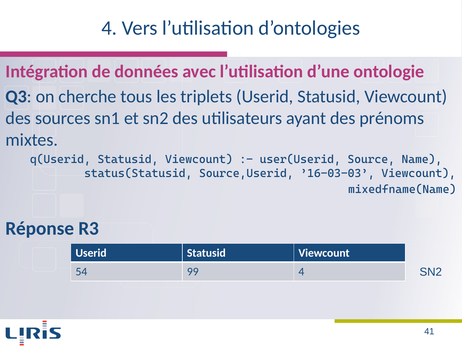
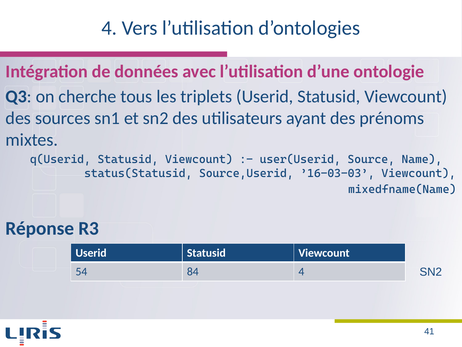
99: 99 -> 84 (193, 271)
